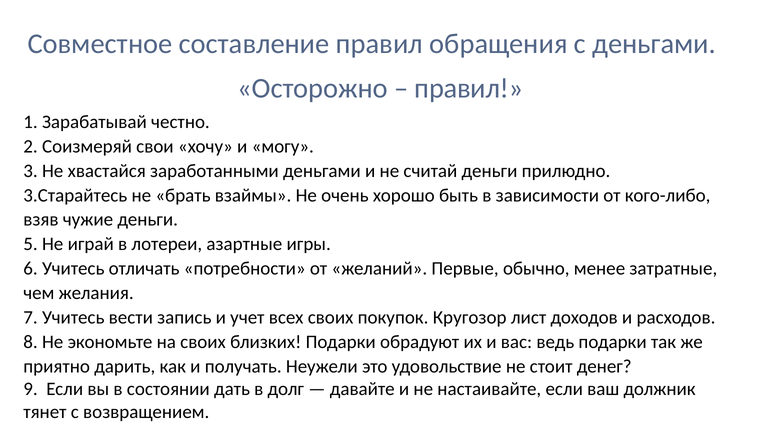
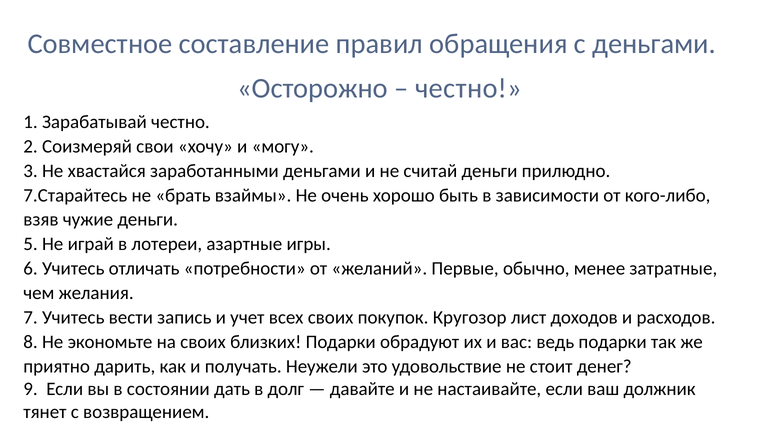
правил: правил -> честно (469, 88)
3.Старайтесь: 3.Старайтесь -> 7.Старайтесь (75, 195)
